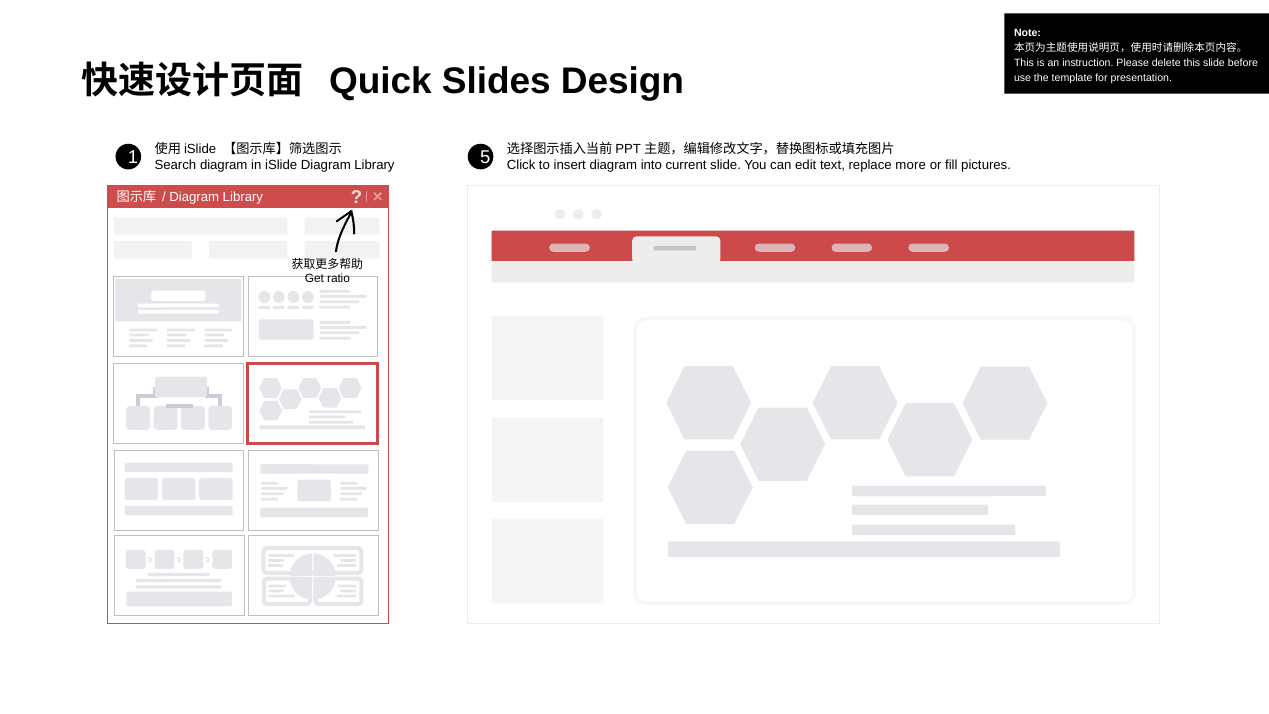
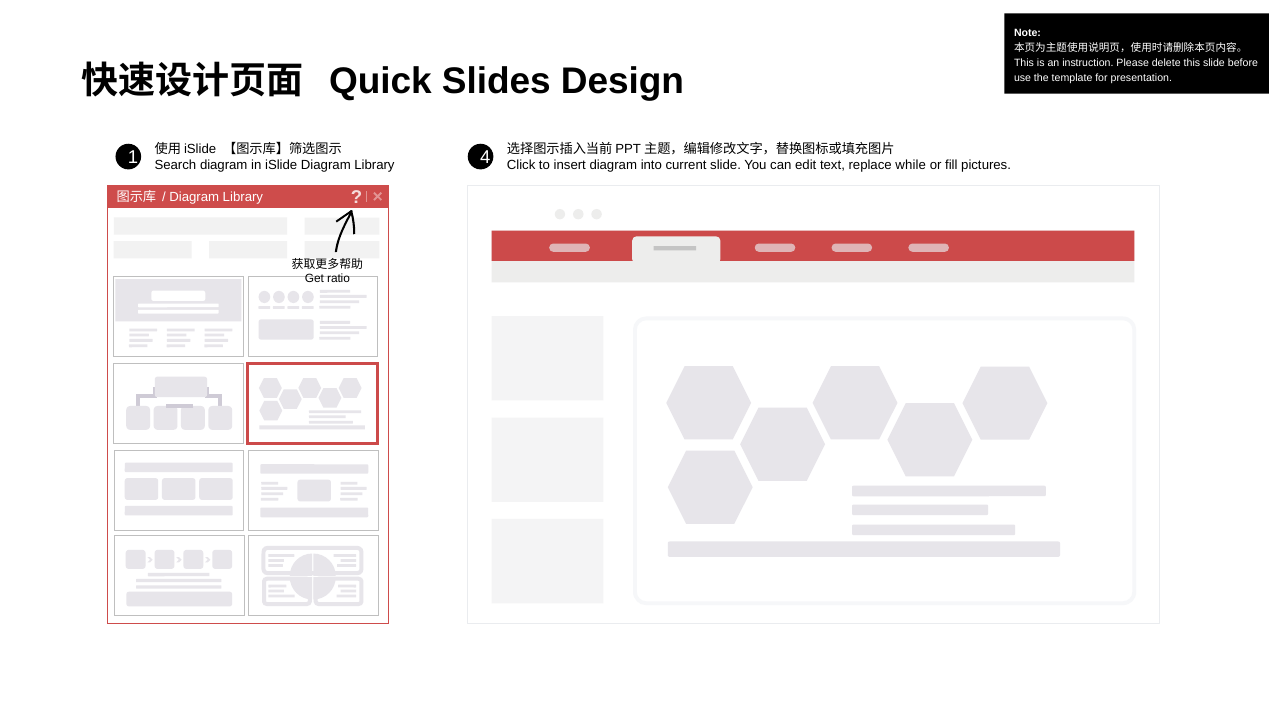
5: 5 -> 4 (485, 158)
more: more -> while (911, 165)
